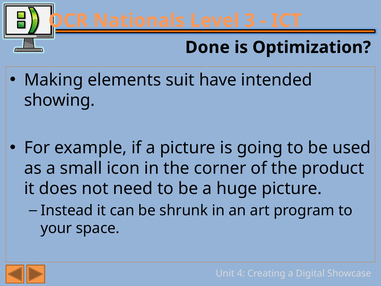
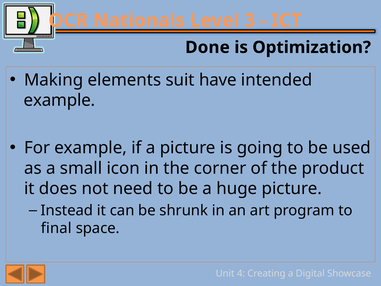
showing: showing -> example (60, 100)
your: your -> final (56, 228)
